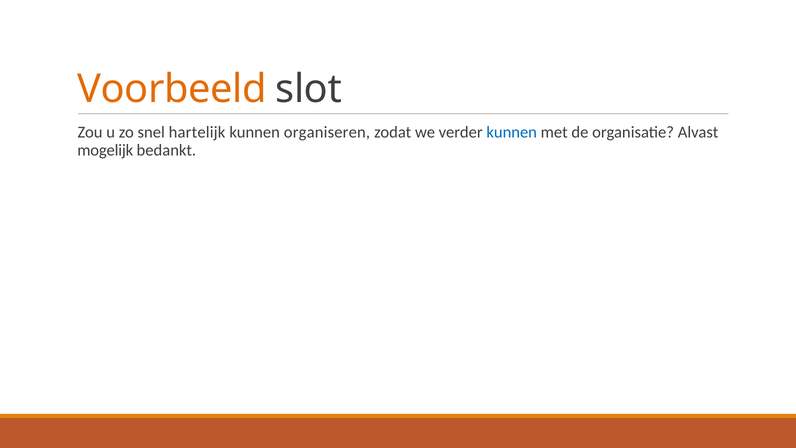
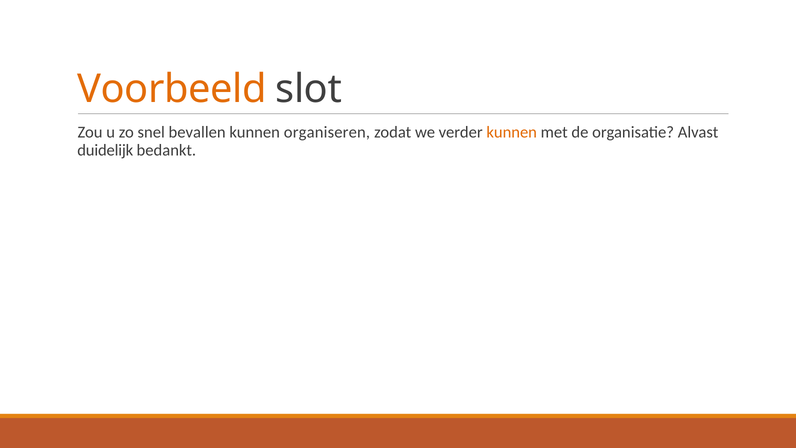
hartelijk: hartelijk -> bevallen (197, 132)
kunnen colour: blue -> orange (512, 132)
mogelijk: mogelijk -> duidelijk (105, 150)
